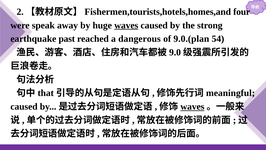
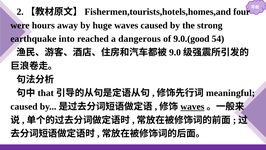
speak: speak -> hours (43, 25)
waves underline: present -> none (126, 25)
past: past -> into (67, 39)
9.0.(plan: 9.0.(plan -> 9.0.(good (191, 39)
